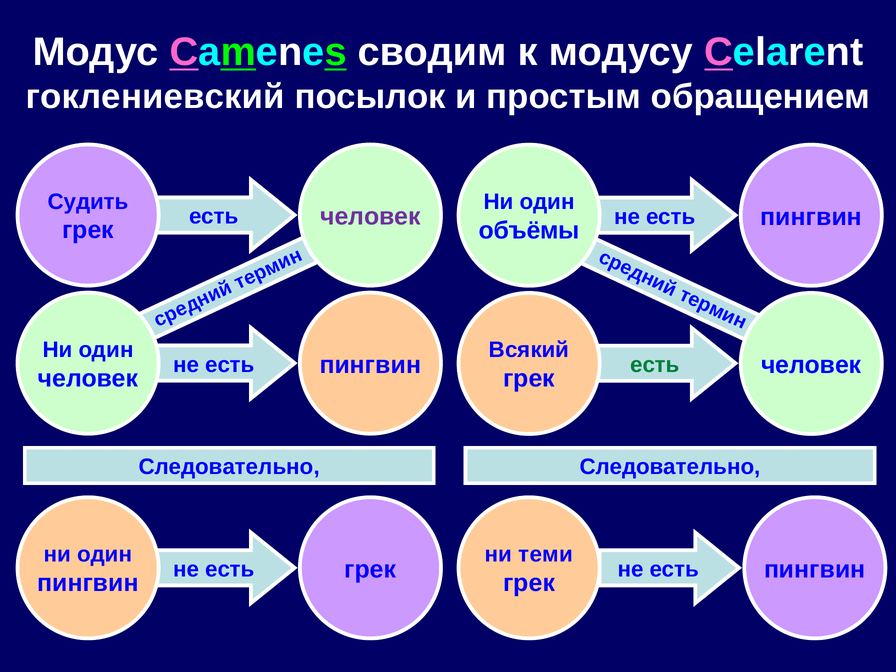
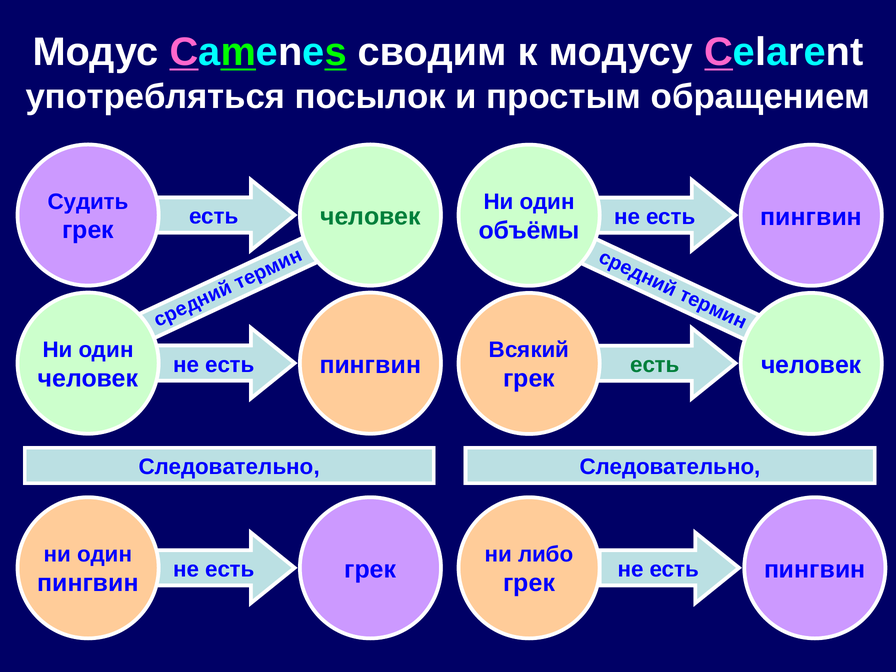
гоклениевский: гоклениевский -> употребляться (155, 97)
человек colour: purple -> green (370, 217)
теми: теми -> либо (546, 554)
